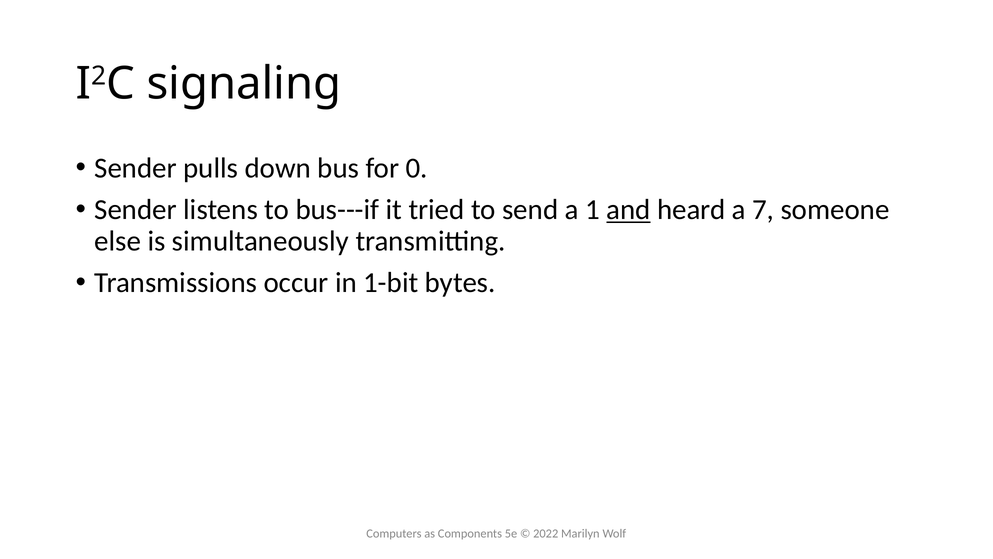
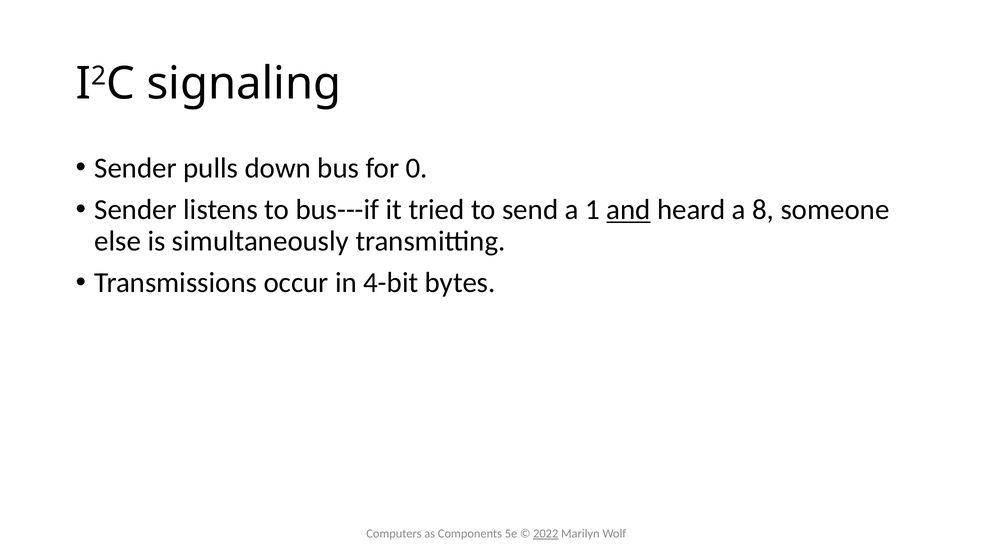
7: 7 -> 8 (763, 210)
1-bit: 1-bit -> 4-bit (391, 282)
2022 underline: none -> present (546, 533)
